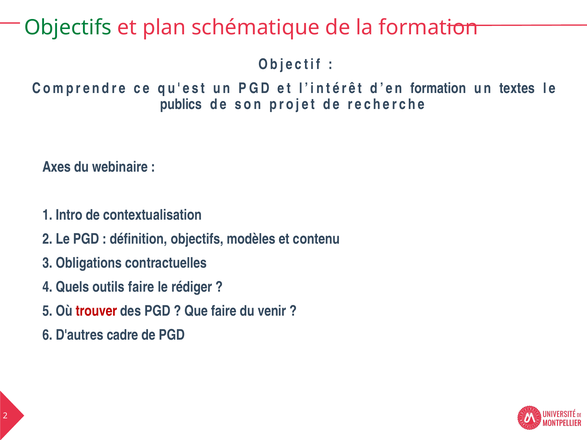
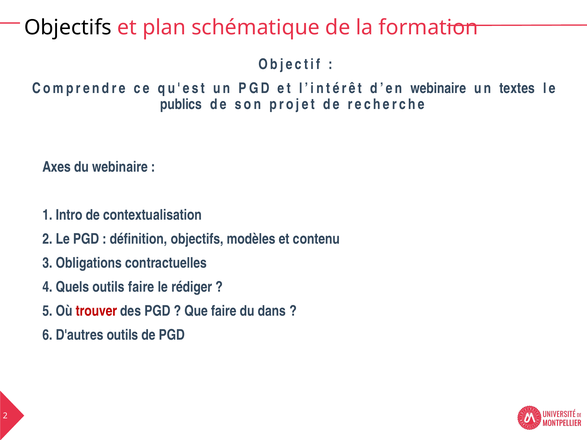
Objectifs colour: green -> black (68, 27)
d’en formation: formation -> webinaire (438, 88)
venir: venir -> dans (272, 311)
D'autres cadre: cadre -> outils (122, 335)
